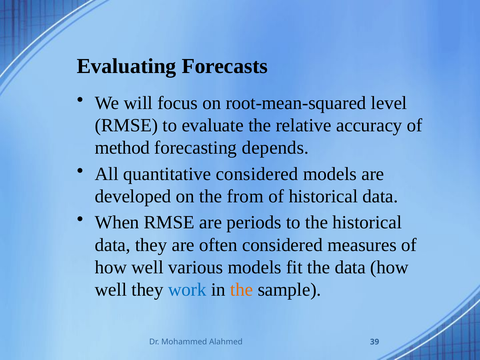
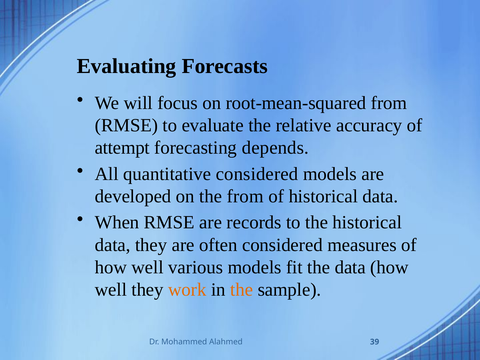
root-mean-squared level: level -> from (389, 103)
method: method -> attempt (122, 148)
periods: periods -> records (254, 222)
work colour: blue -> orange (187, 290)
